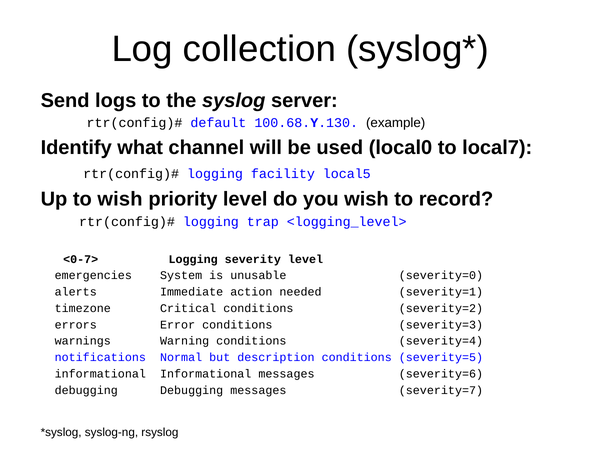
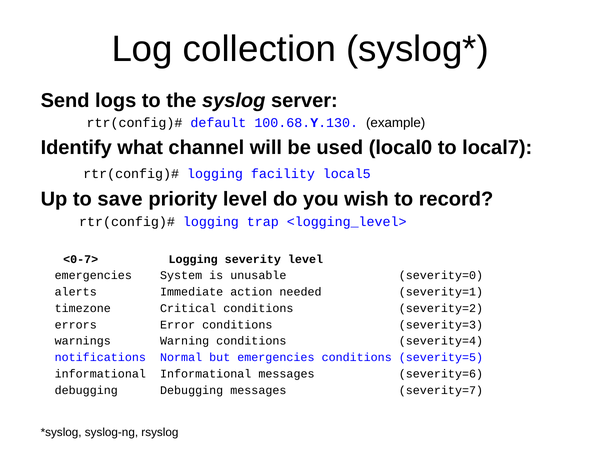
to wish: wish -> save (120, 199)
but description: description -> emergencies (276, 357)
